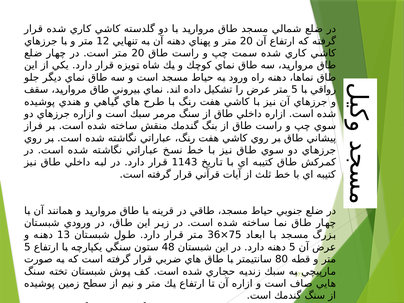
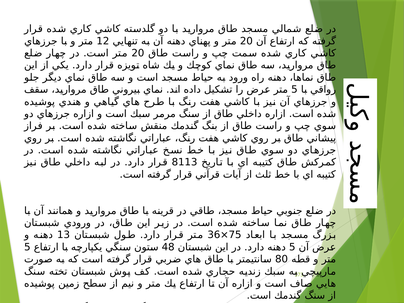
1143: 1143 -> 8113 (185, 162)
